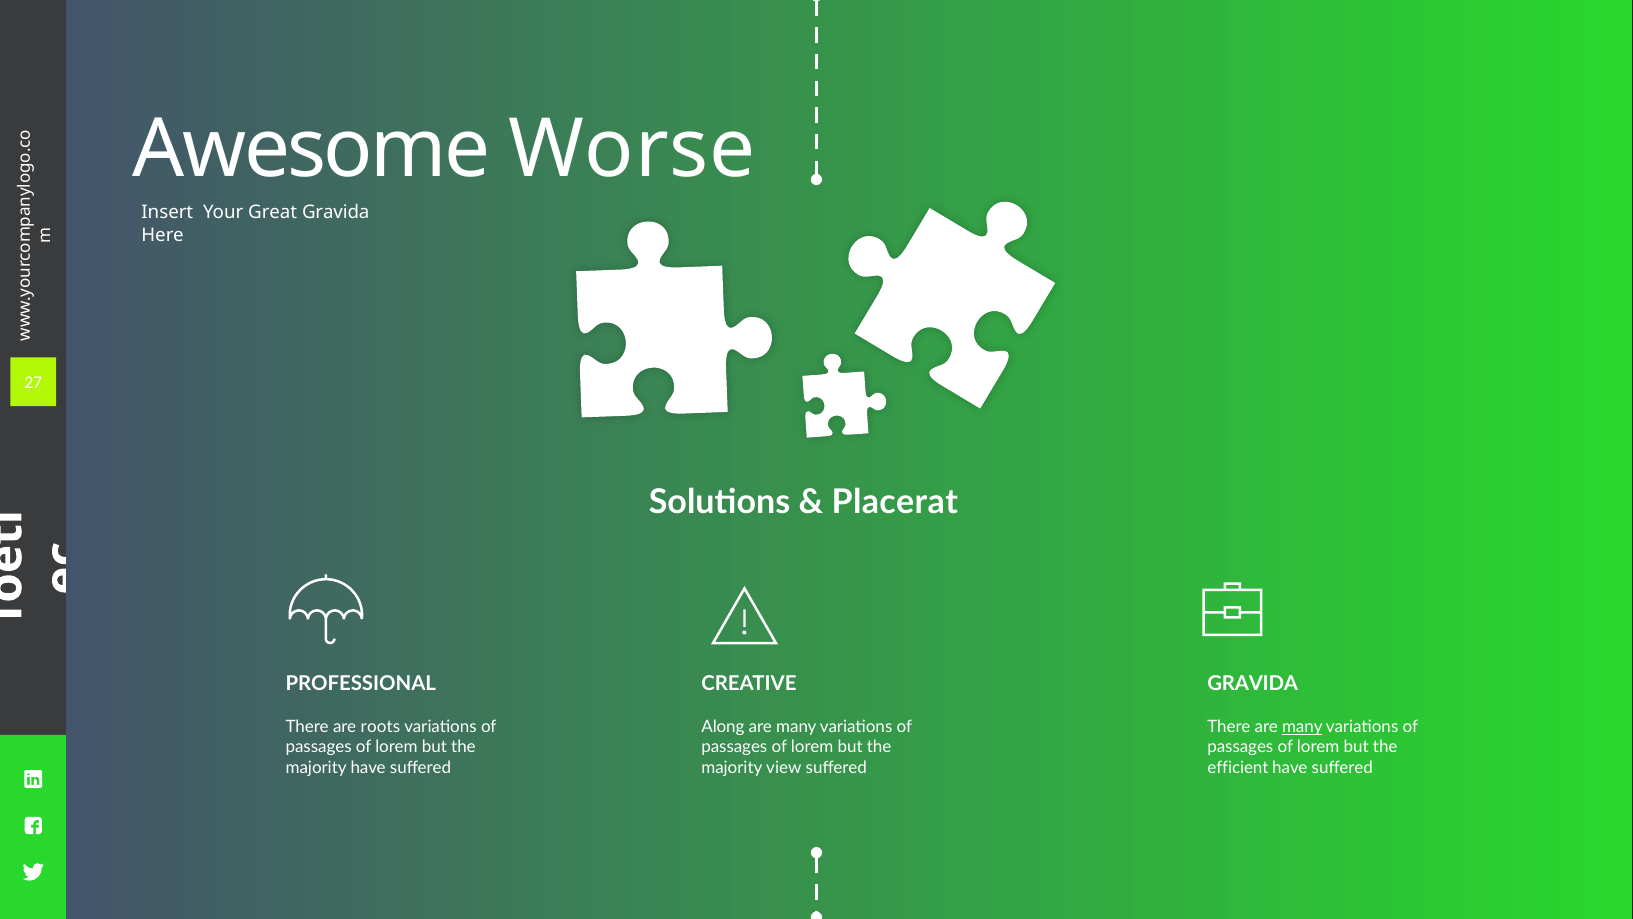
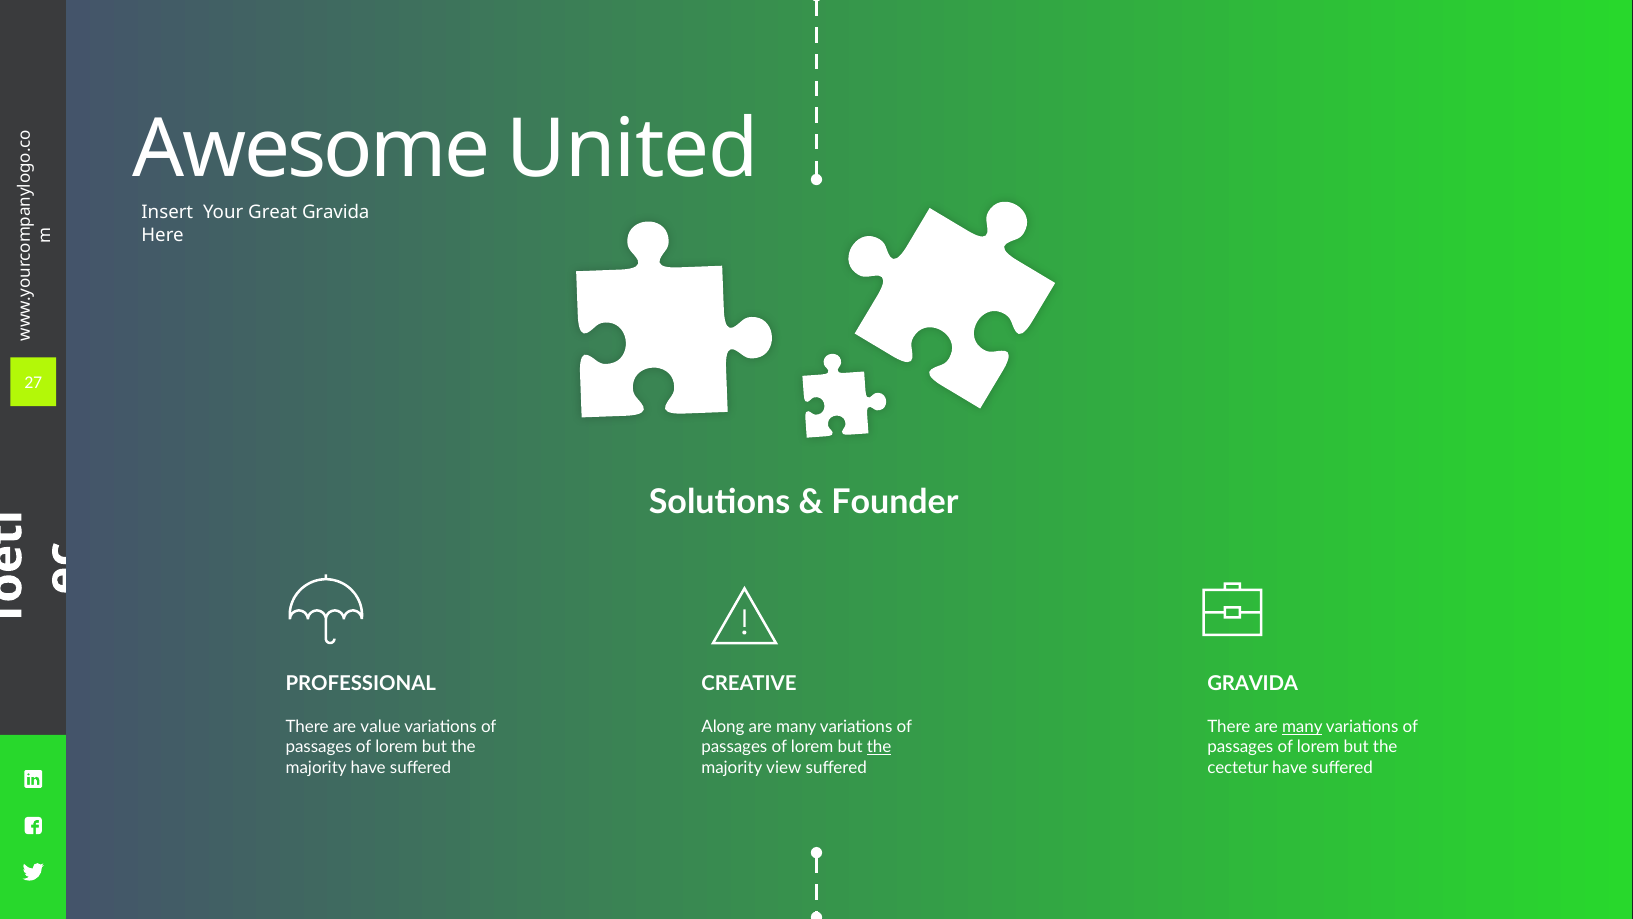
Worse: Worse -> United (633, 150)
Placerat: Placerat -> Founder (895, 502)
roots: roots -> value (381, 726)
the underline: none -> present (879, 747)
efficient: efficient -> cectetur (1238, 767)
